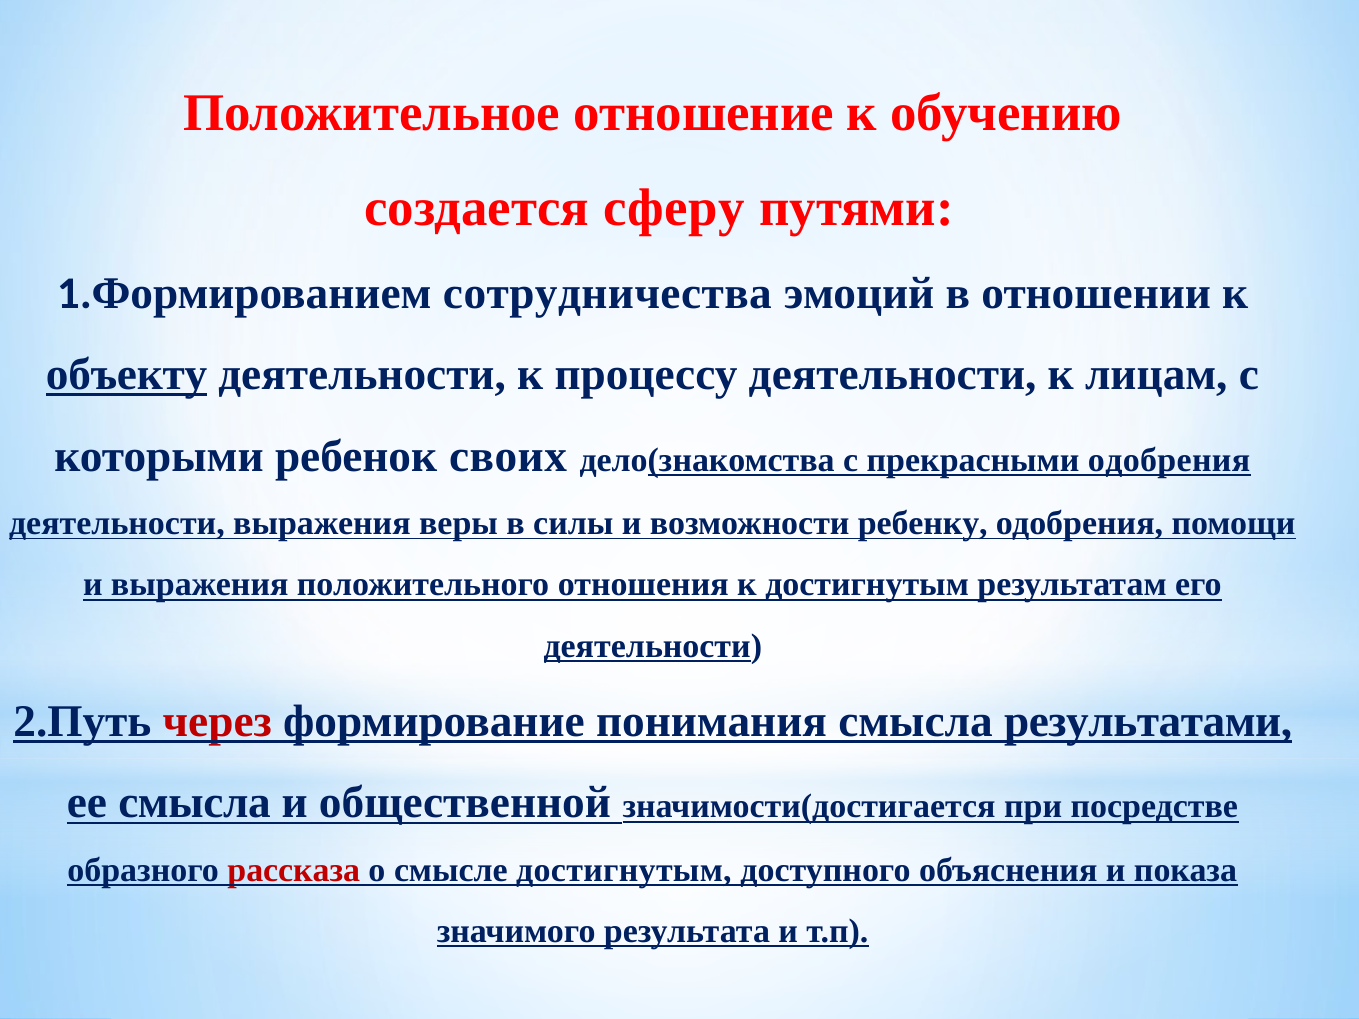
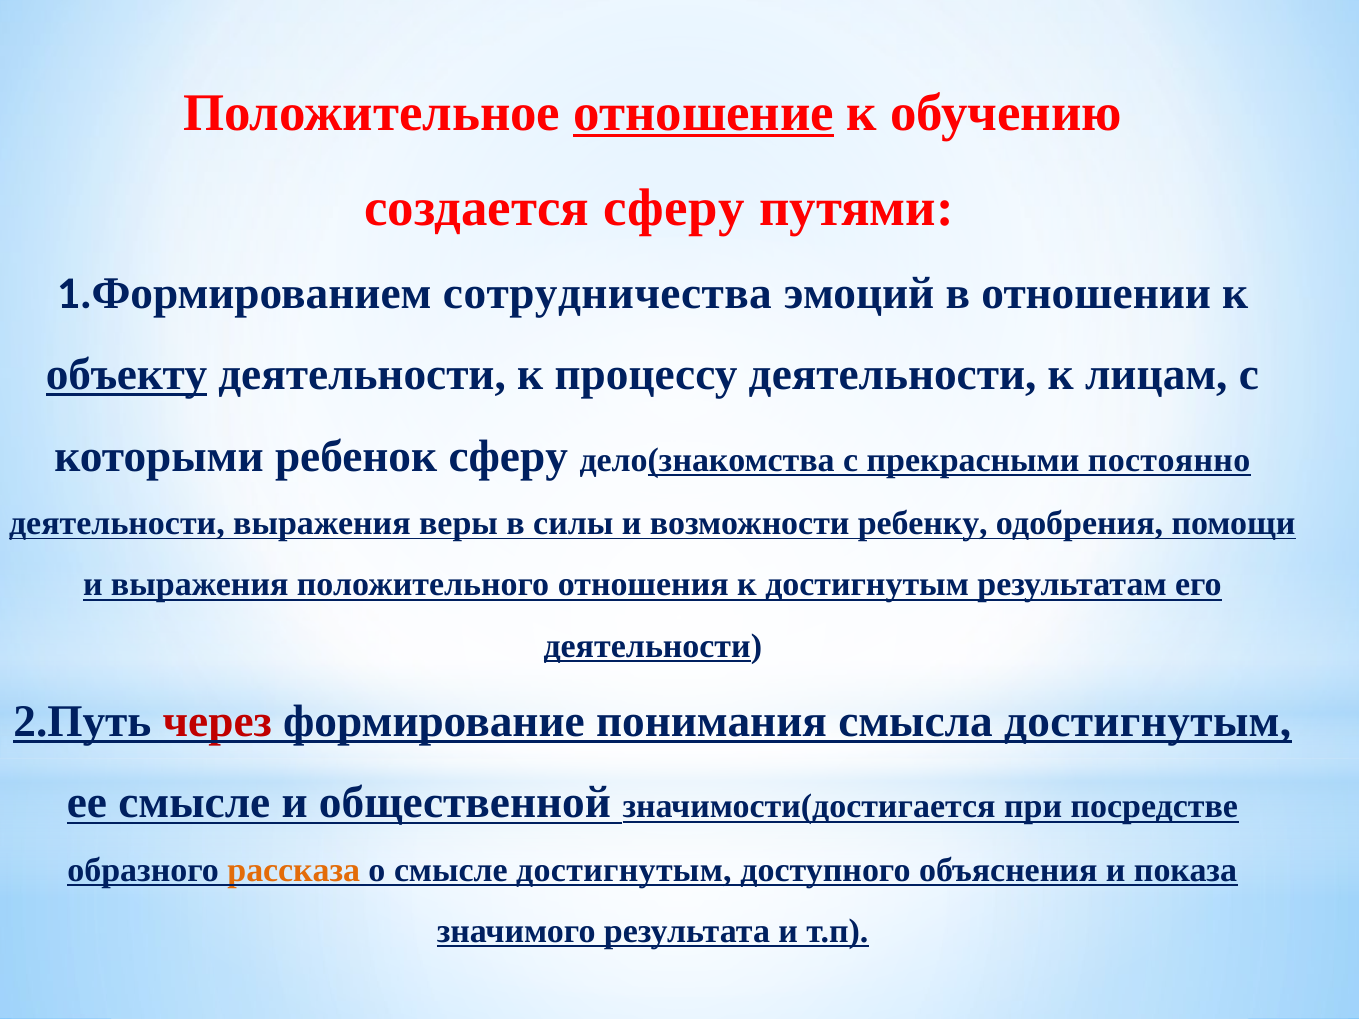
отношение underline: none -> present (704, 113)
ребенок своих: своих -> сферу (508, 457)
прекрасными одобрения: одобрения -> постоянно (1169, 460)
смысла результатами: результатами -> достигнутым (1148, 722)
ее смысла: смысла -> смысле (194, 803)
рассказа colour: red -> orange (294, 870)
